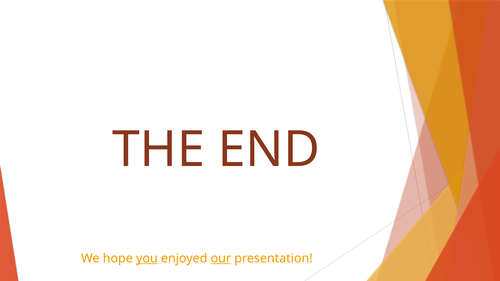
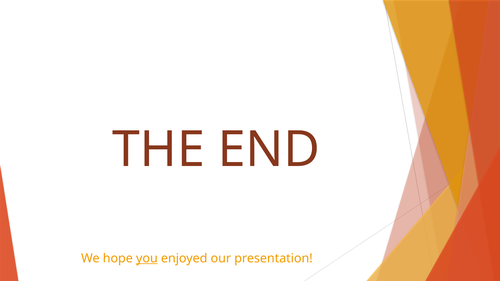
our underline: present -> none (221, 258)
